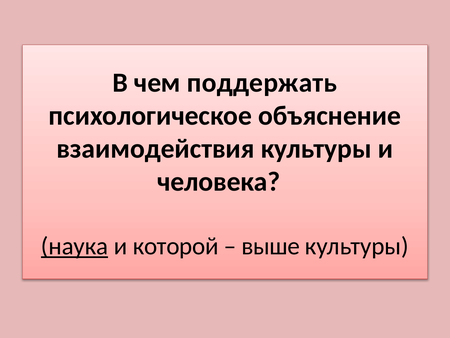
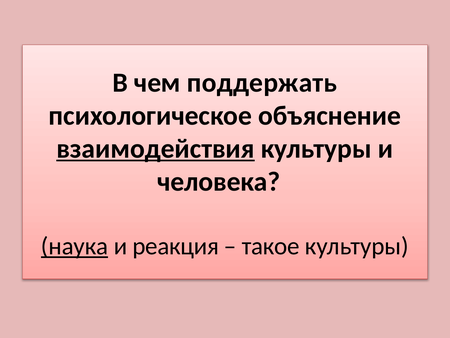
взаимодействия underline: none -> present (155, 149)
которой: которой -> реакция (176, 246)
выше: выше -> такое (271, 246)
